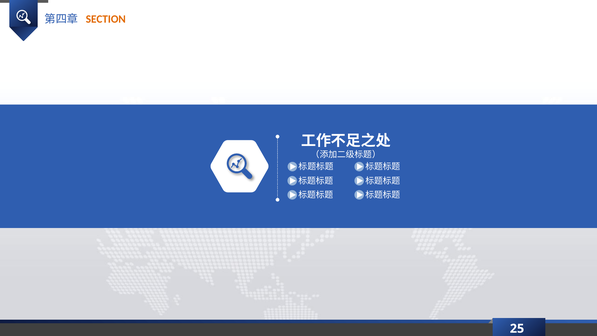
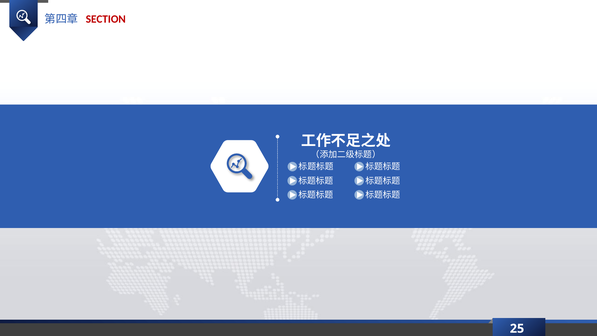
SECTION colour: orange -> red (106, 19)
